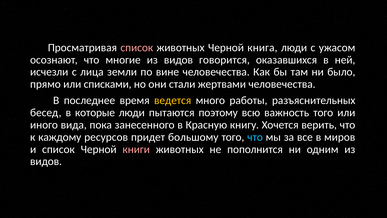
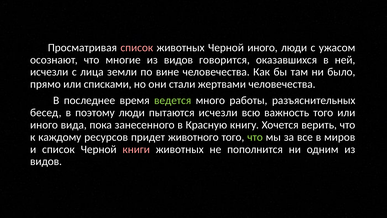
Черной книга: книга -> иного (263, 48)
ведется colour: yellow -> light green (173, 100)
которые: которые -> поэтому (95, 113)
пытаются поэтому: поэтому -> исчезли (218, 113)
большому: большому -> животного (193, 137)
что colour: light blue -> light green (255, 137)
